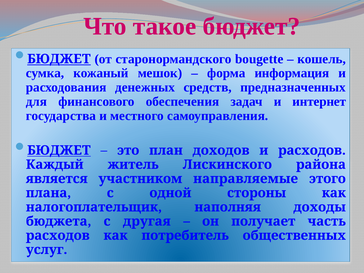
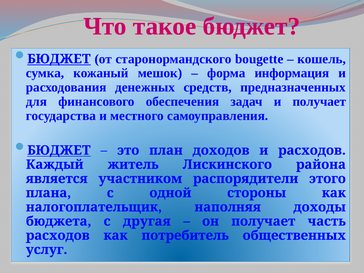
и интернет: интернет -> получает (319, 101)
направляемые: направляемые -> распорядители (246, 179)
